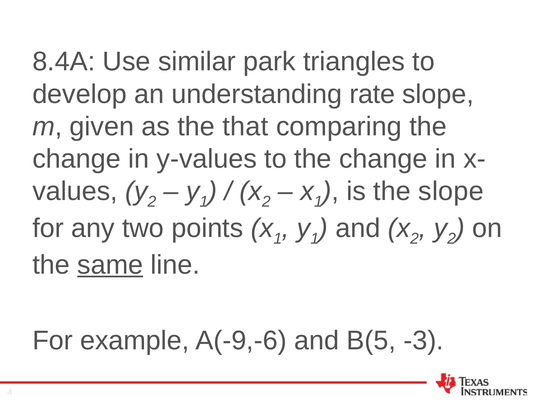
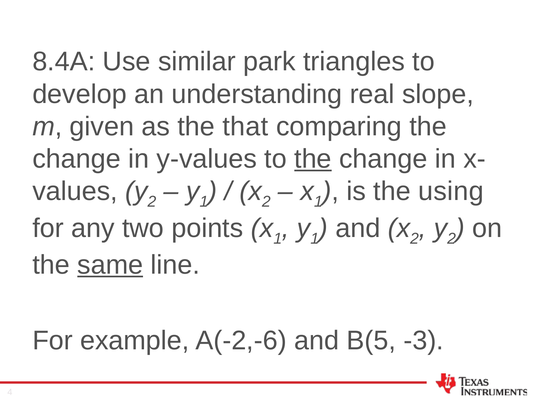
rate: rate -> real (372, 94)
the underline: none -> present (313, 159)
the slope: slope -> using (451, 191)
A(-9,-6: A(-9,-6 -> A(-2,-6 (241, 340)
